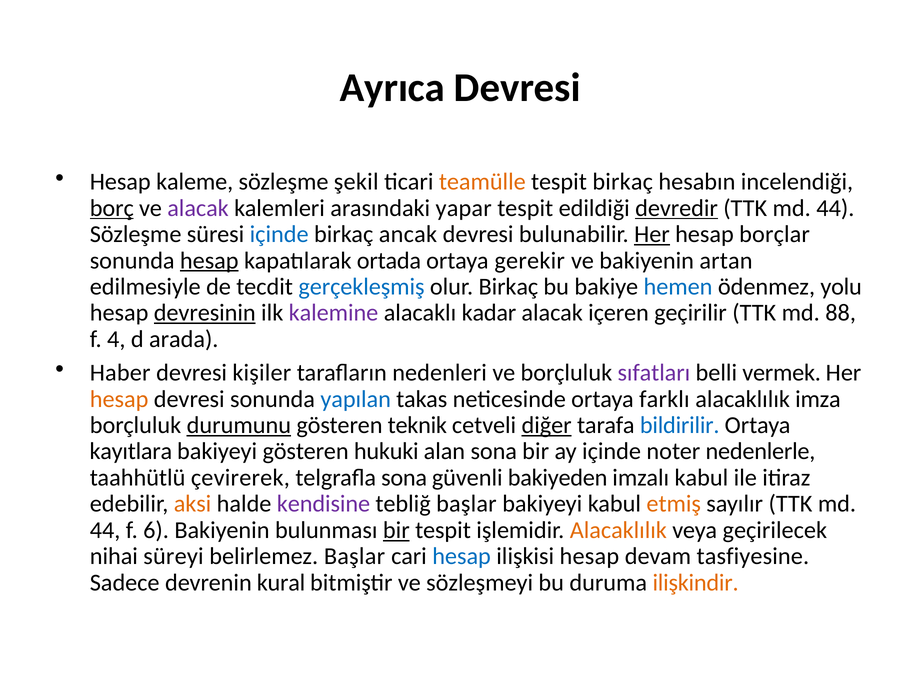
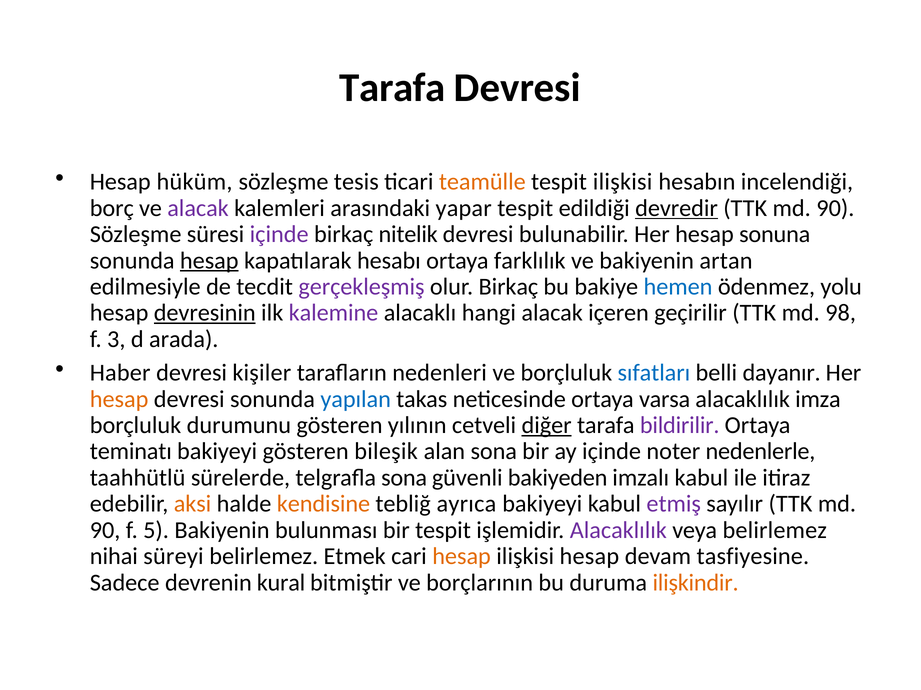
Ayrıca: Ayrıca -> Tarafa (393, 88)
kaleme: kaleme -> hüküm (195, 182)
şekil: şekil -> tesis (356, 182)
tespit birkaç: birkaç -> ilişkisi (623, 182)
borç underline: present -> none (112, 208)
44: 44 -> 90 (835, 208)
içinde colour: blue -> purple (279, 235)
ancak: ancak -> nitelik (408, 235)
Her underline: present -> none (652, 235)
borçlar: borçlar -> sonuna (775, 235)
ortada: ortada -> hesabı (389, 261)
gerekir: gerekir -> farklılık (530, 261)
gerçekleşmiş colour: blue -> purple (361, 287)
kadar: kadar -> hangi (489, 313)
88: 88 -> 98 (841, 313)
4: 4 -> 3 (116, 340)
sıfatları colour: purple -> blue (654, 373)
vermek: vermek -> dayanır (782, 373)
farklı: farklı -> varsa (665, 399)
durumunu underline: present -> none (239, 426)
teknik: teknik -> yılının (417, 426)
bildirilir colour: blue -> purple (680, 426)
kayıtlara: kayıtlara -> teminatı (131, 452)
hukuki: hukuki -> bileşik (386, 452)
çevirerek: çevirerek -> sürelerde (240, 478)
kendisine colour: purple -> orange (324, 504)
tebliğ başlar: başlar -> ayrıca (466, 504)
etmiş colour: orange -> purple (674, 504)
44: 44 -> 90 (105, 531)
6: 6 -> 5 (156, 531)
bir underline: present -> none (396, 531)
Alacaklılık colour: orange -> purple (618, 531)
veya geçirilecek: geçirilecek -> belirlemez (775, 531)
belirlemez Başlar: Başlar -> Etmek (355, 557)
hesap colour: blue -> orange (462, 557)
sözleşmeyi: sözleşmeyi -> borçlarının (480, 583)
